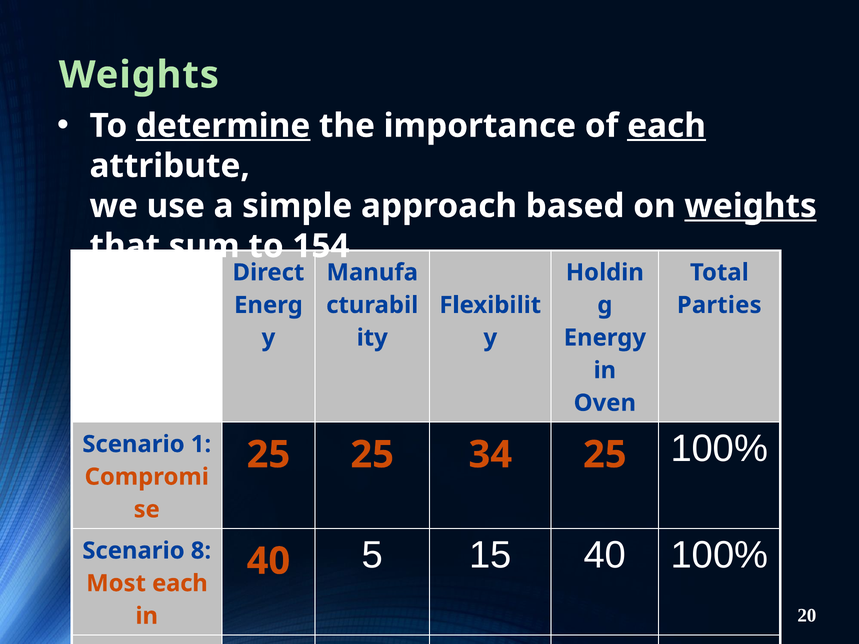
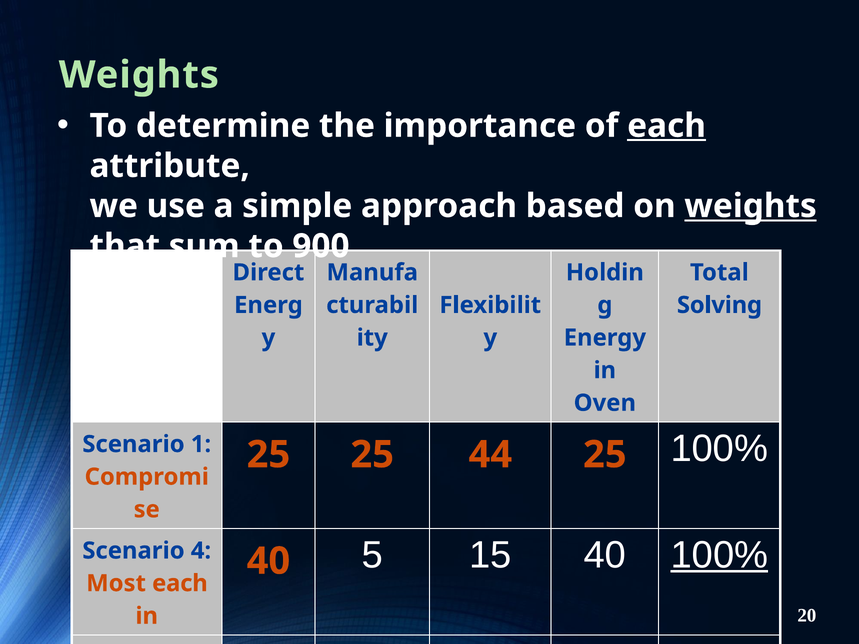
determine underline: present -> none (223, 126)
154: 154 -> 900 (321, 246)
Parties: Parties -> Solving (719, 305)
34: 34 -> 44 (490, 455)
8: 8 -> 4 (201, 551)
100% underline: none -> present (719, 555)
